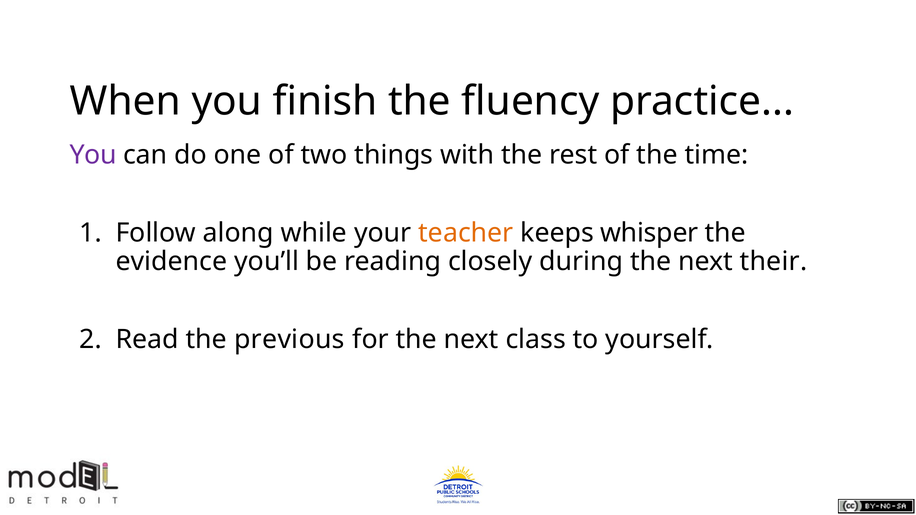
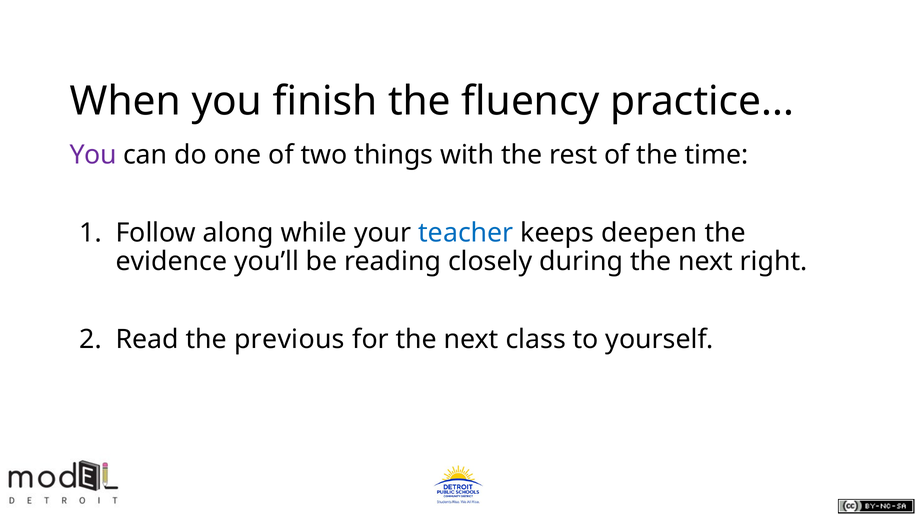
teacher colour: orange -> blue (466, 233)
whisper: whisper -> deepen (649, 233)
their: their -> right (774, 262)
